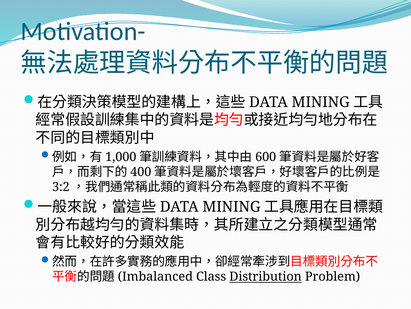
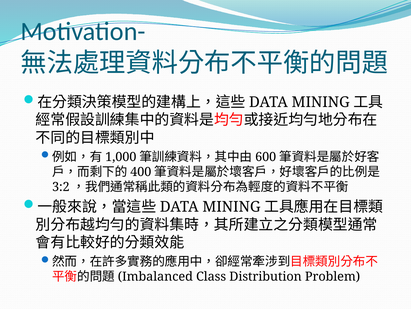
Distribution underline: present -> none (266, 276)
